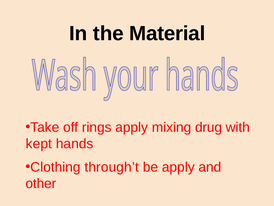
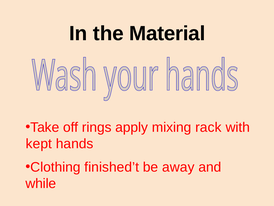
drug: drug -> rack (208, 127)
through’t: through’t -> finished’t (112, 167)
be apply: apply -> away (178, 167)
other: other -> while (41, 183)
